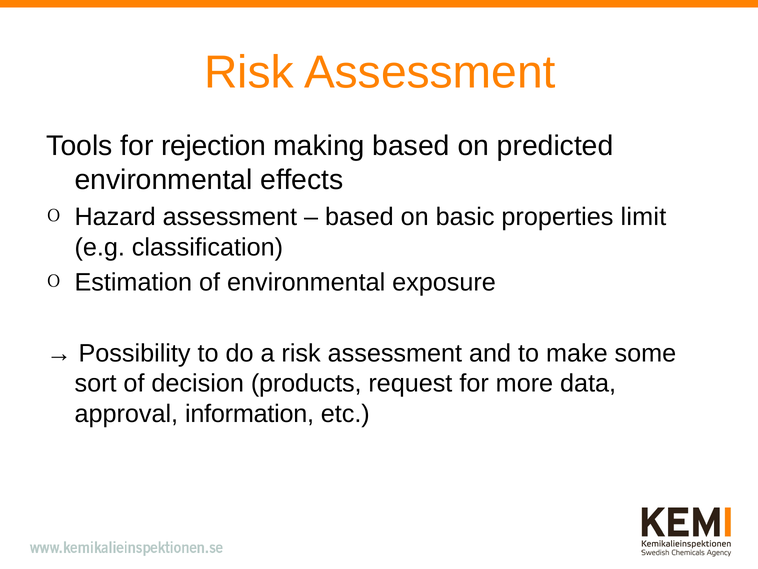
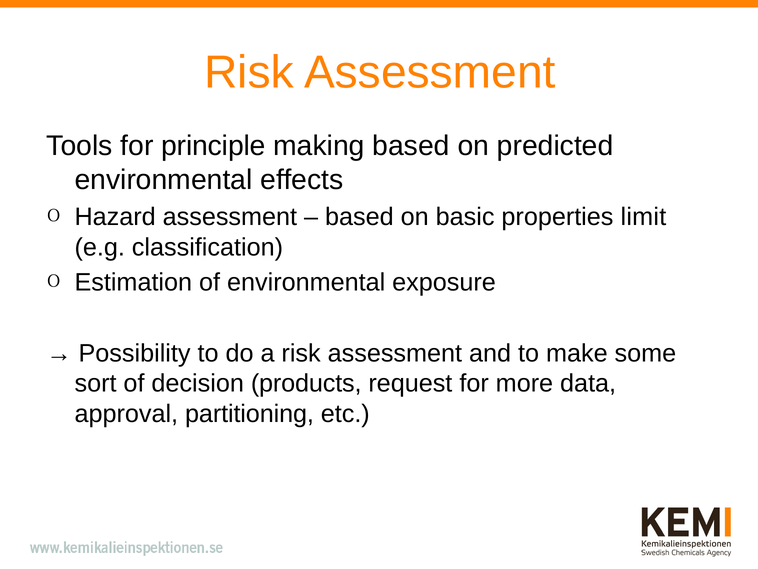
rejection: rejection -> principle (213, 146)
information: information -> partitioning (250, 414)
